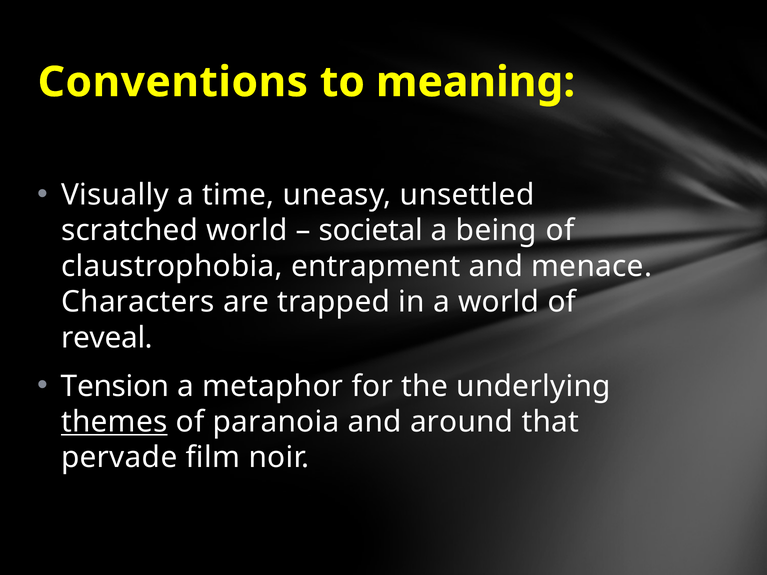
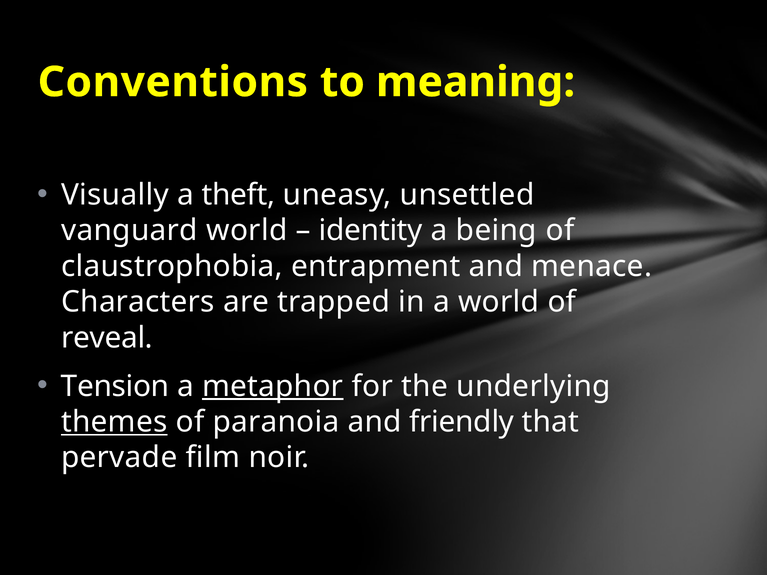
time: time -> theft (239, 195)
scratched: scratched -> vanguard (130, 231)
societal: societal -> identity (371, 231)
metaphor underline: none -> present (273, 386)
around: around -> friendly (462, 422)
